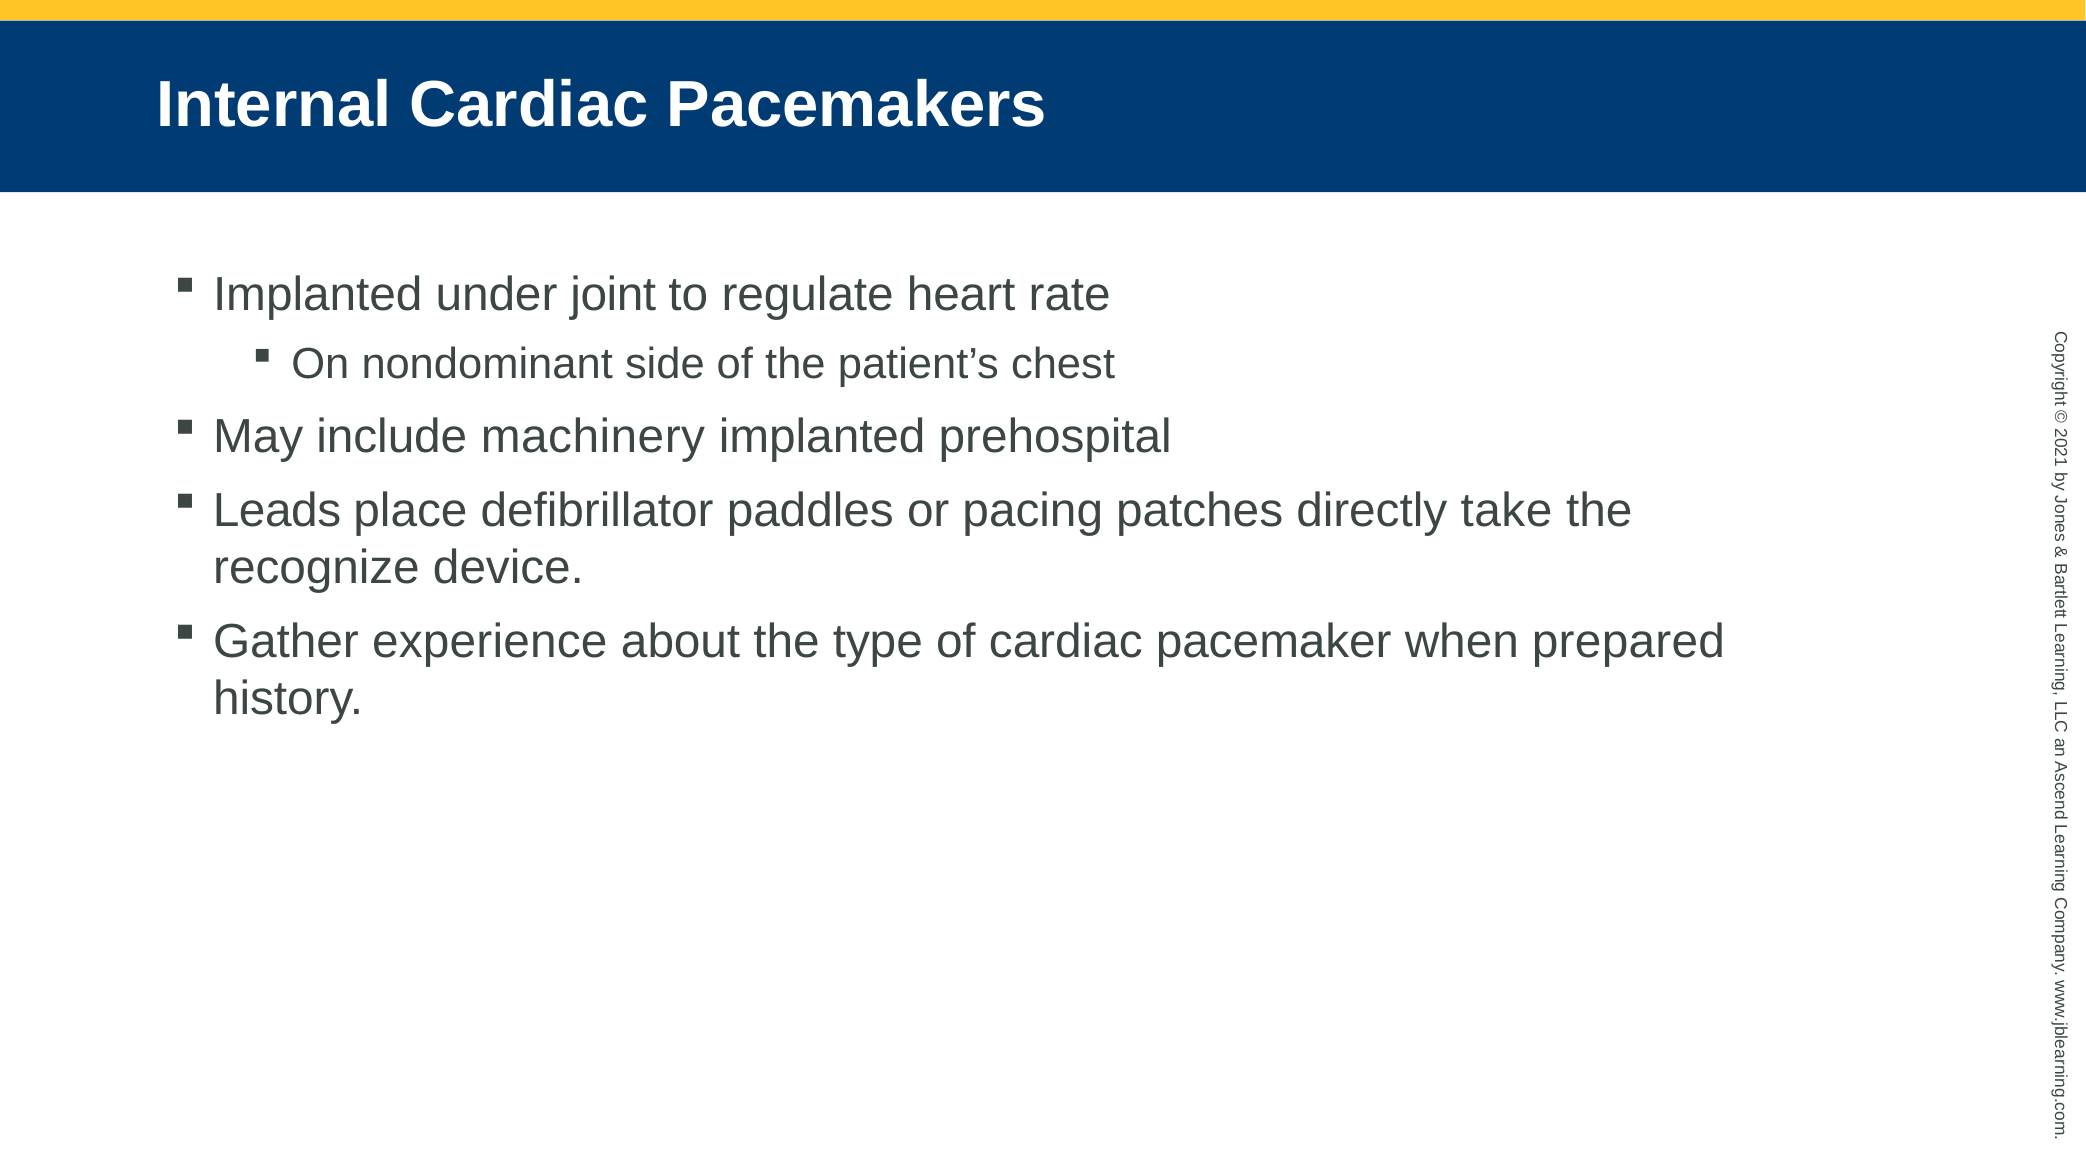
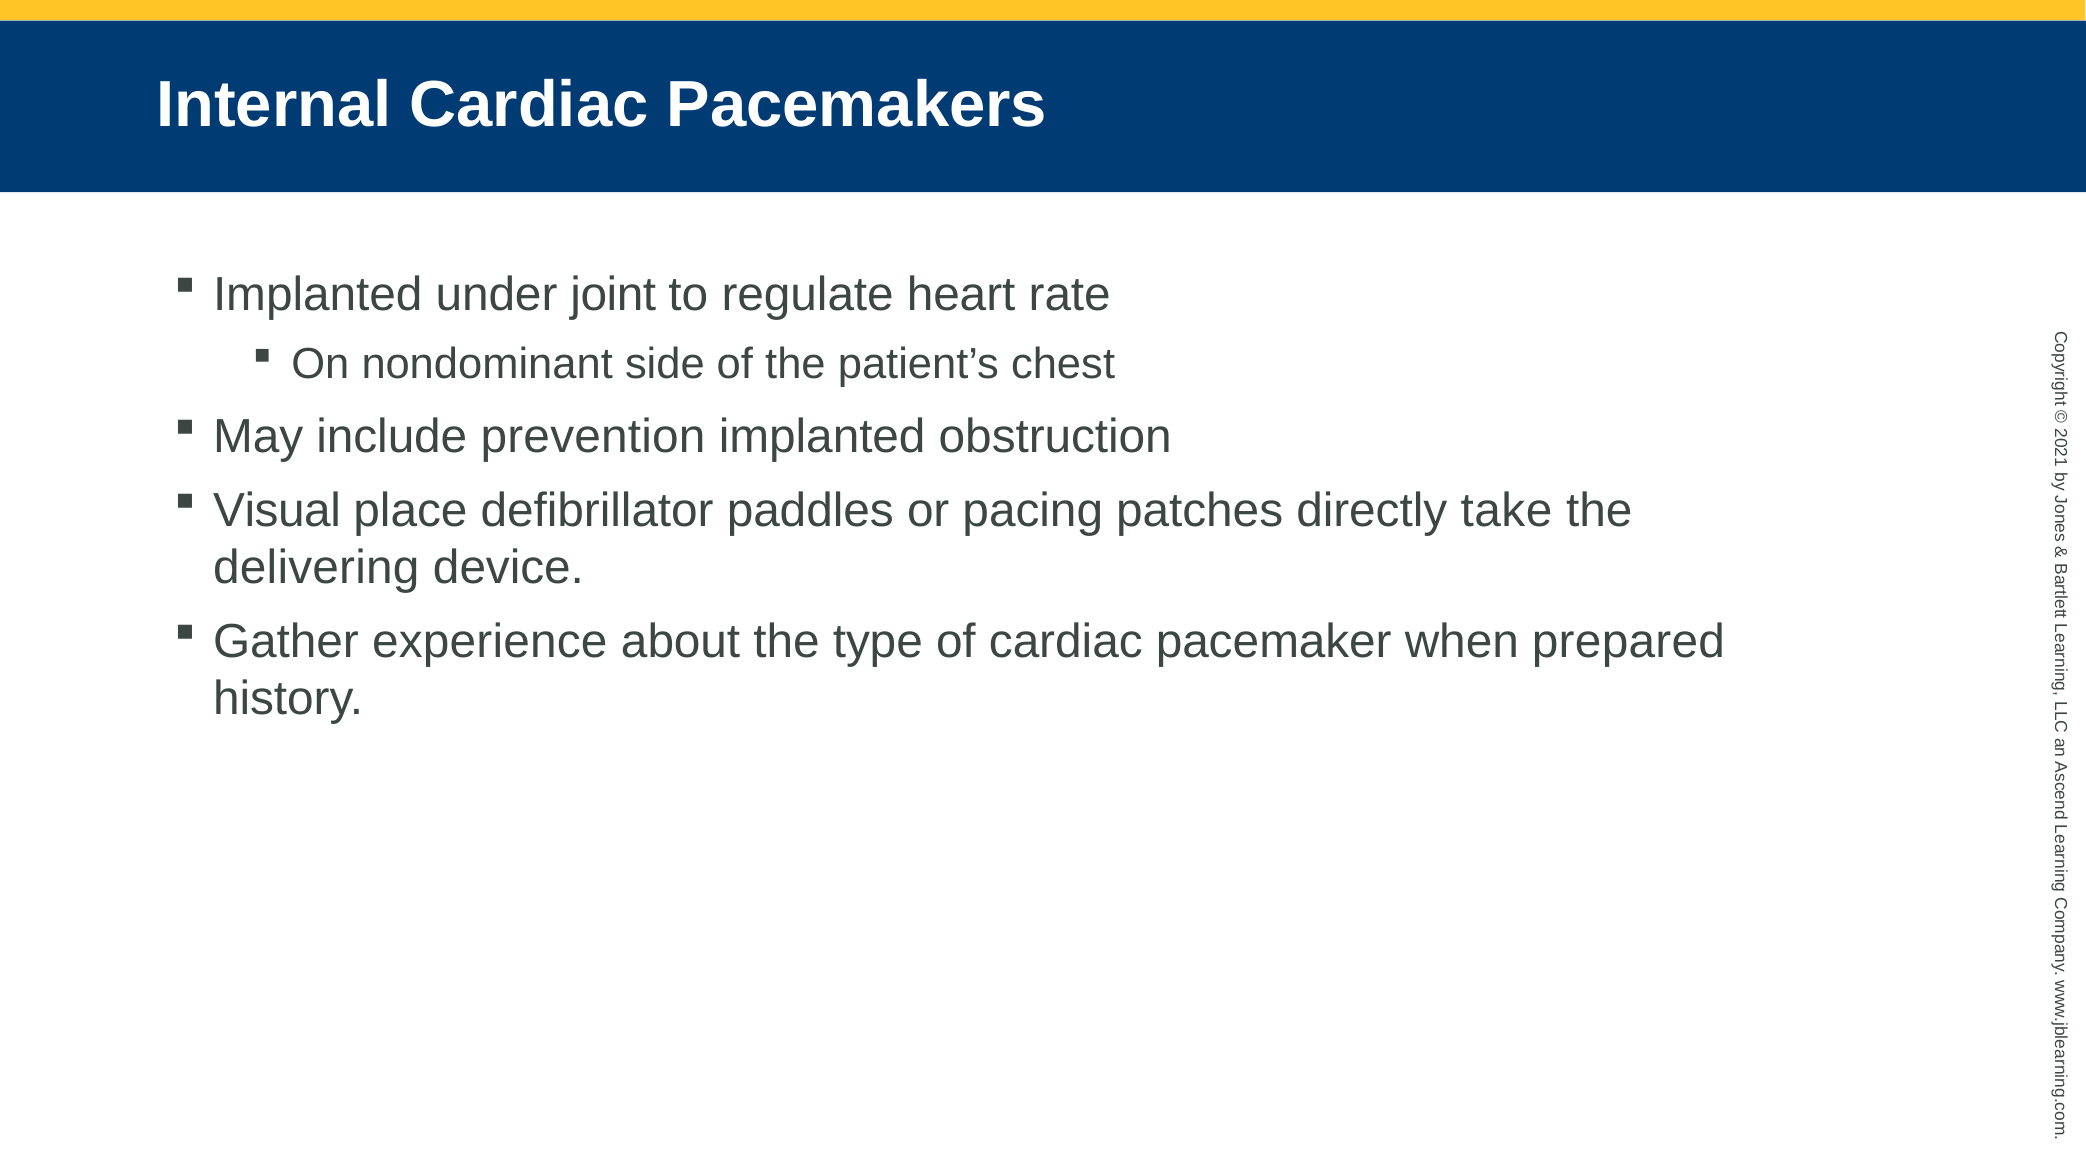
machinery: machinery -> prevention (593, 436)
prehospital: prehospital -> obstruction (1055, 436)
Leads: Leads -> Visual (277, 510)
recognize: recognize -> delivering (316, 568)
